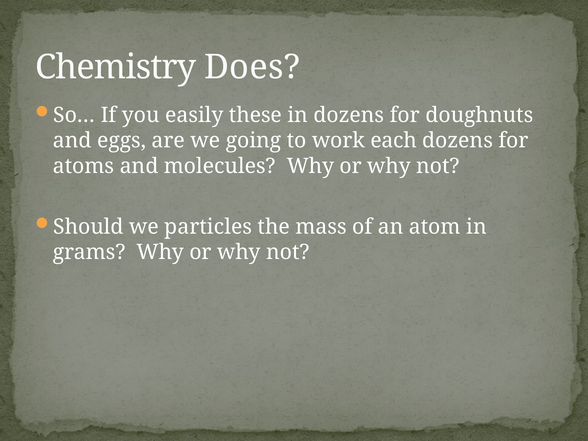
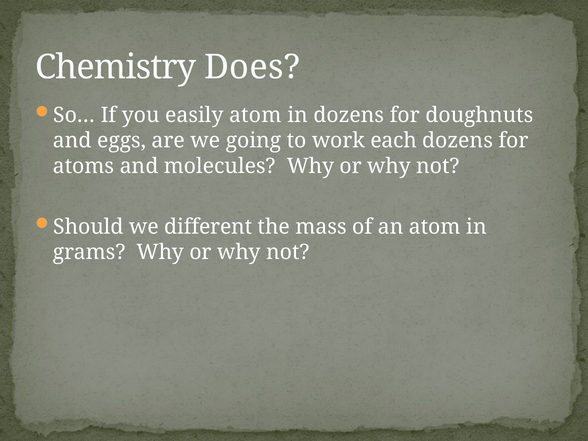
easily these: these -> atom (255, 115)
particles: particles -> different (208, 227)
